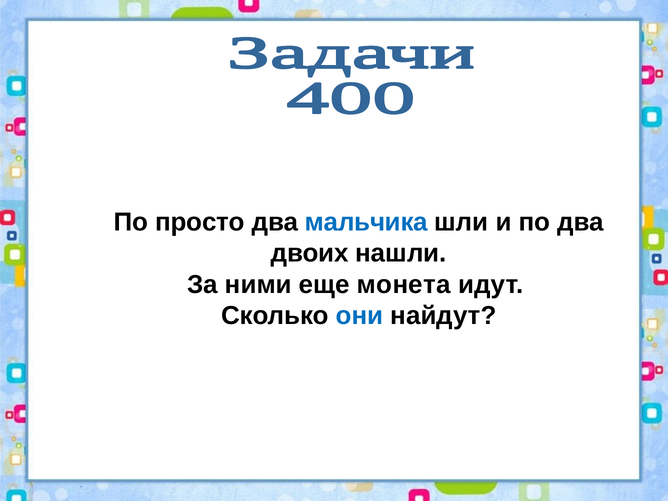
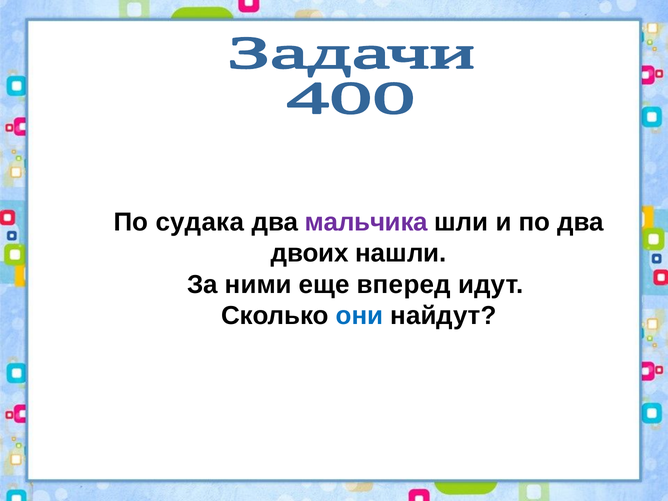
просто: просто -> судака (200, 222)
мальчика colour: blue -> purple (366, 222)
монета: монета -> вперед (404, 285)
